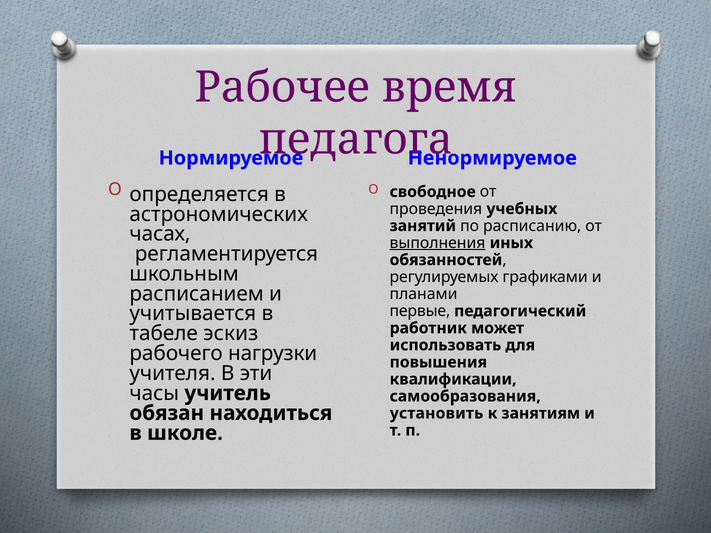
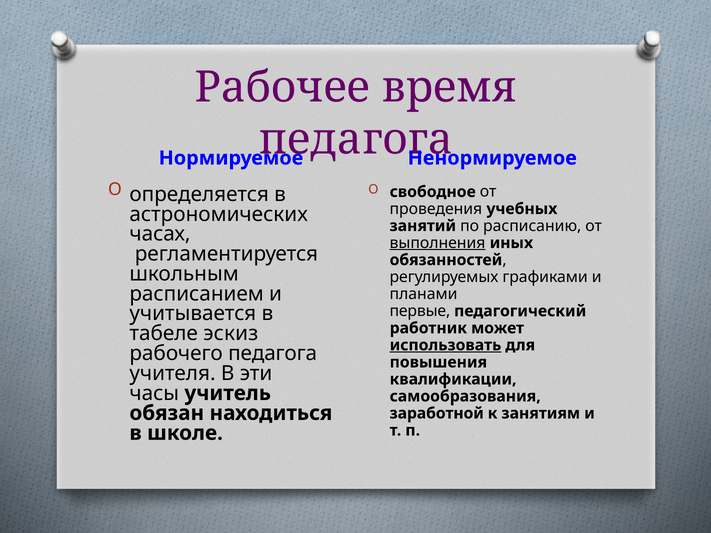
использовать underline: none -> present (445, 345)
рабочего нагрузки: нагрузки -> педагога (273, 354)
установить: установить -> заработной (437, 413)
